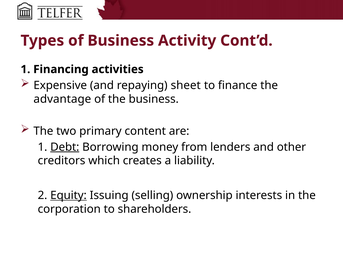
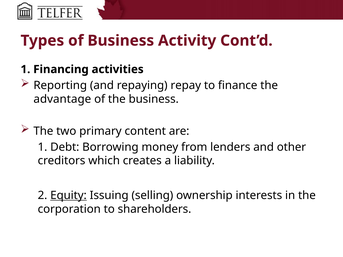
Expensive: Expensive -> Reporting (60, 85)
sheet: sheet -> repay (186, 85)
Debt underline: present -> none (65, 147)
